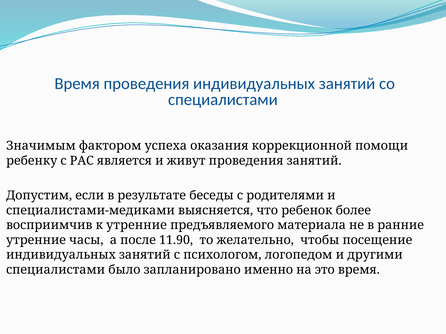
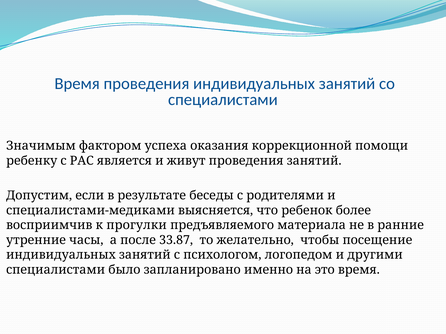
к утренние: утренние -> прогулки (137, 225)
11.90: 11.90 -> 33.87 (176, 240)
